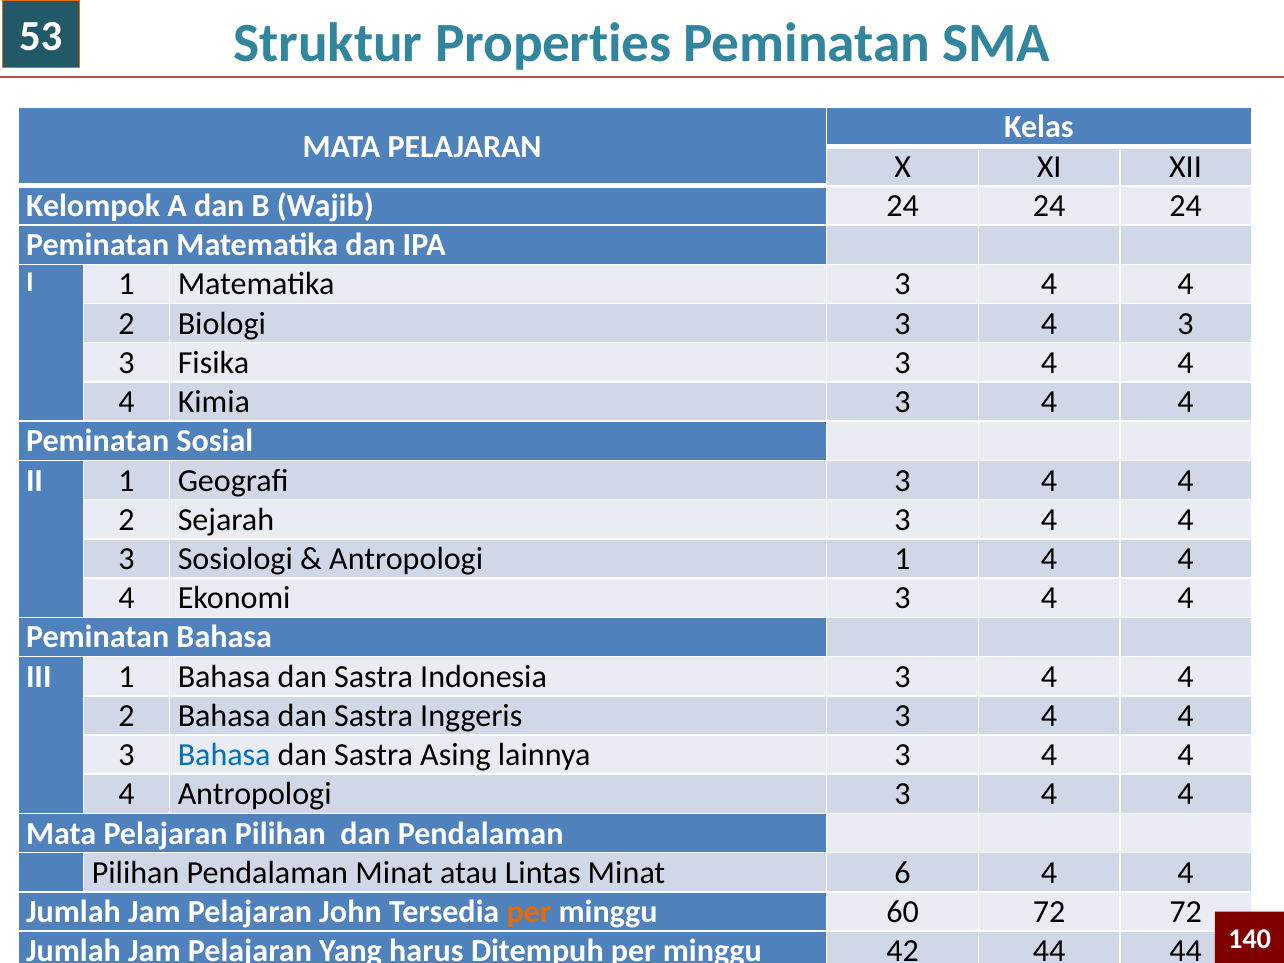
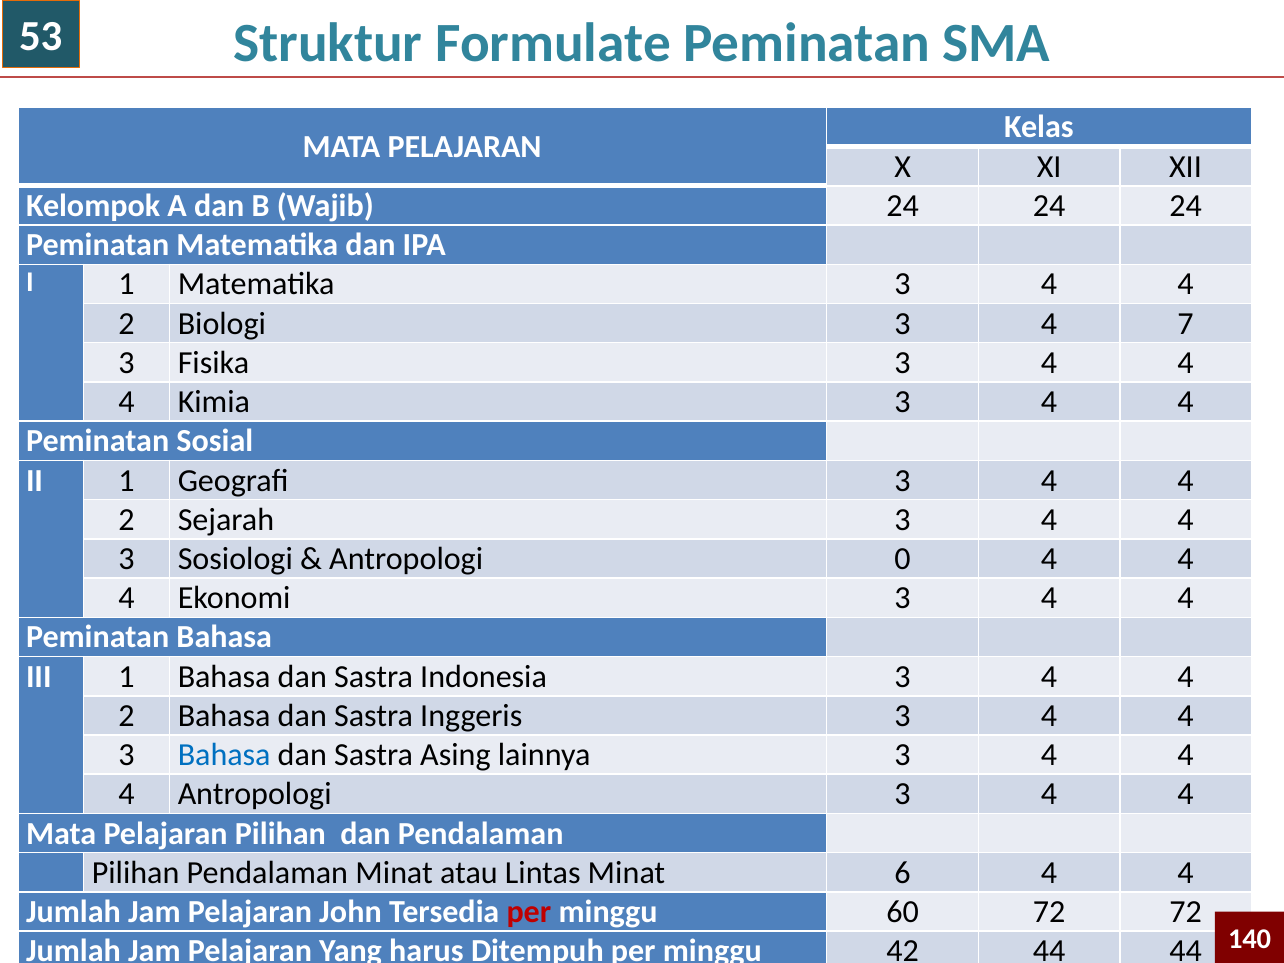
Properties: Properties -> Formulate (553, 43)
3 4 3: 3 -> 7 (1186, 324)
Antropologi 1: 1 -> 0 (902, 559)
per colour: orange -> red (529, 912)
